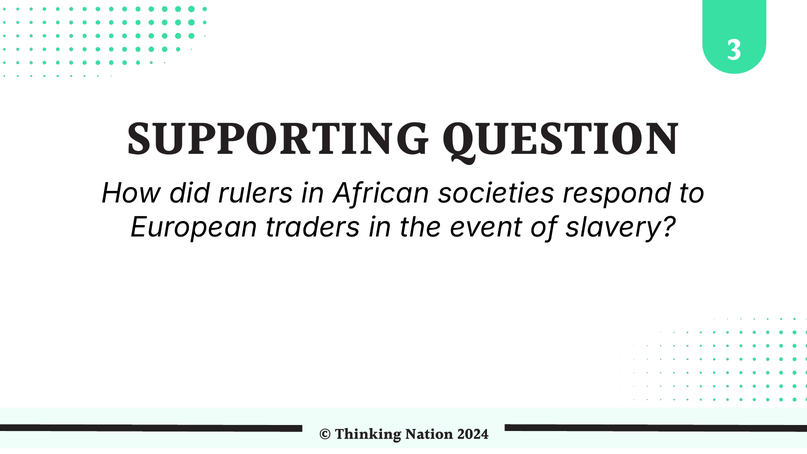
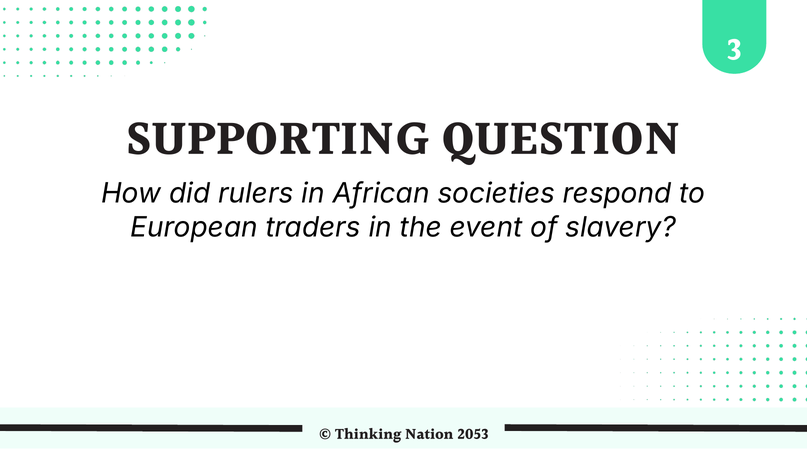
2024: 2024 -> 2053 (473, 435)
